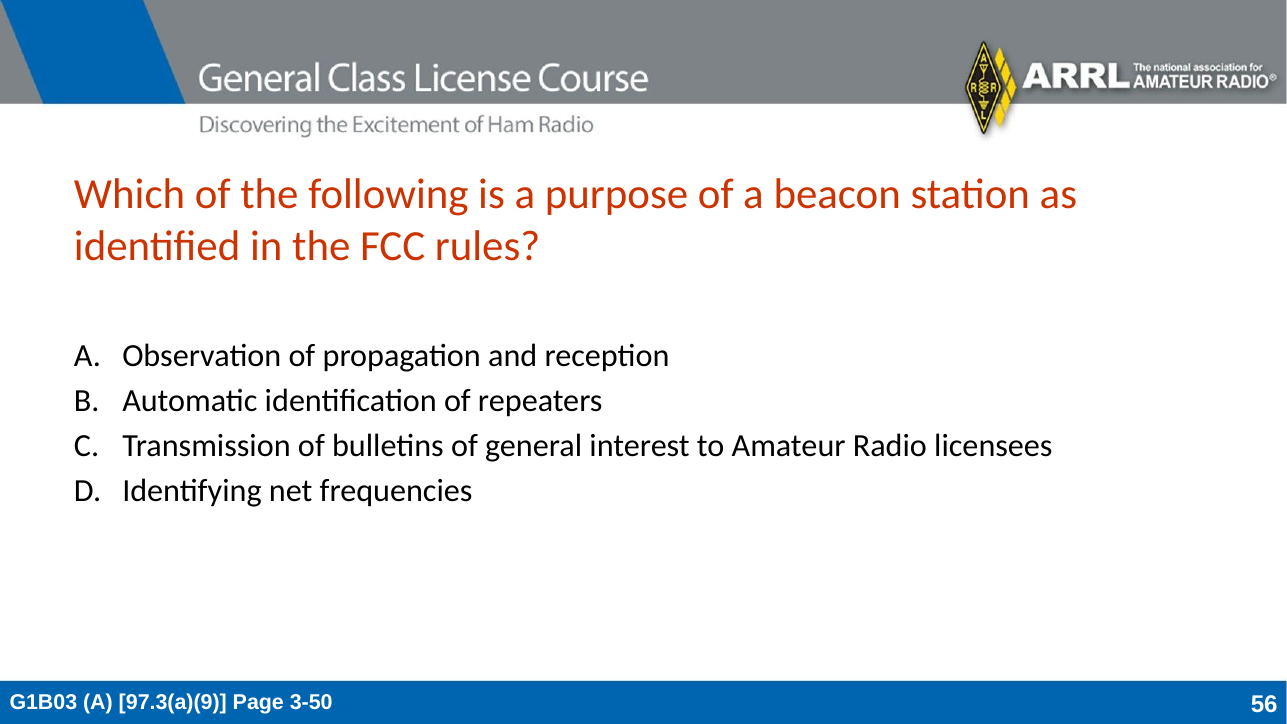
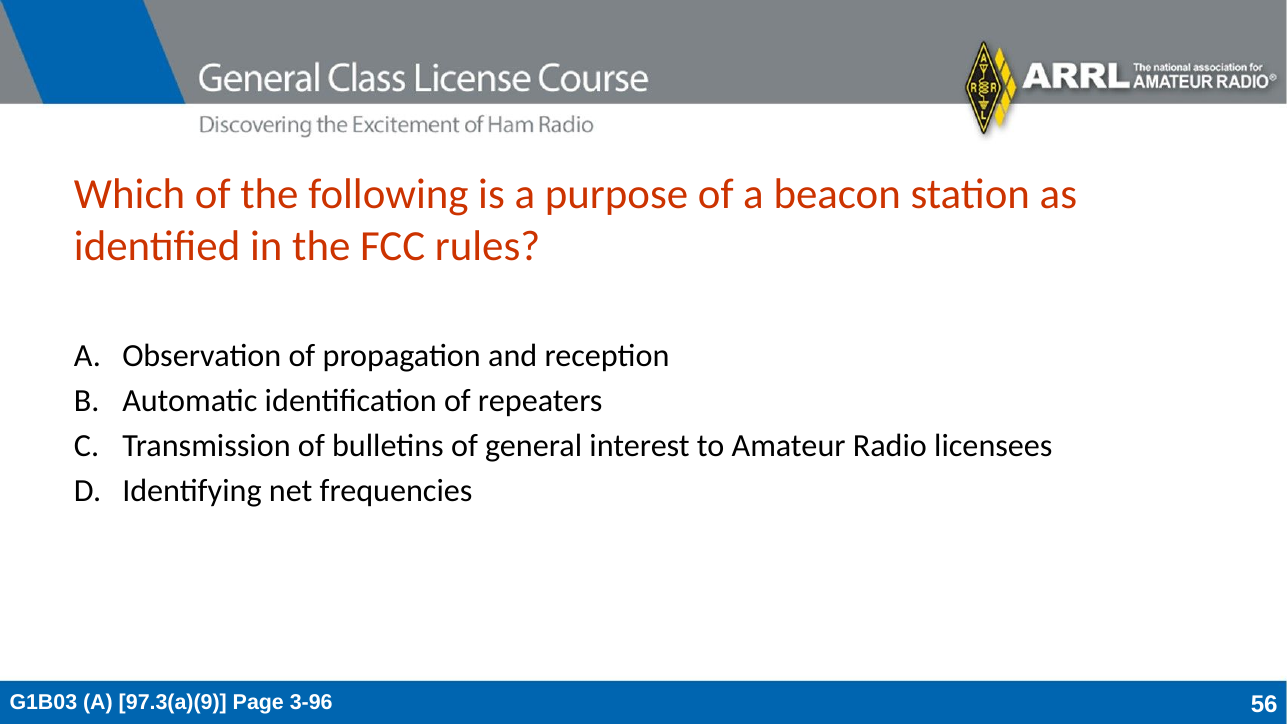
3-50: 3-50 -> 3-96 (311, 703)
